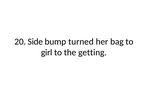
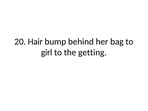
Side: Side -> Hair (35, 42)
turned: turned -> behind (81, 42)
